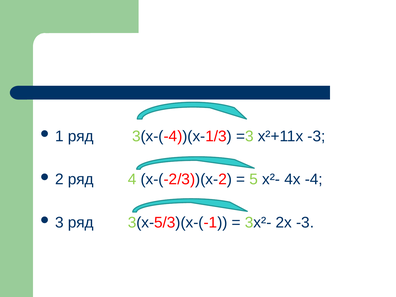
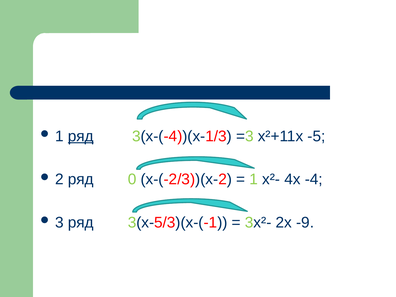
ряд underline: none -> present (81, 136)
x²+11х -3: -3 -> -5 (316, 136)
4: 4 -> 0 (132, 179)
5: 5 -> 1 (254, 179)
2х -3: -3 -> -9 (305, 222)
